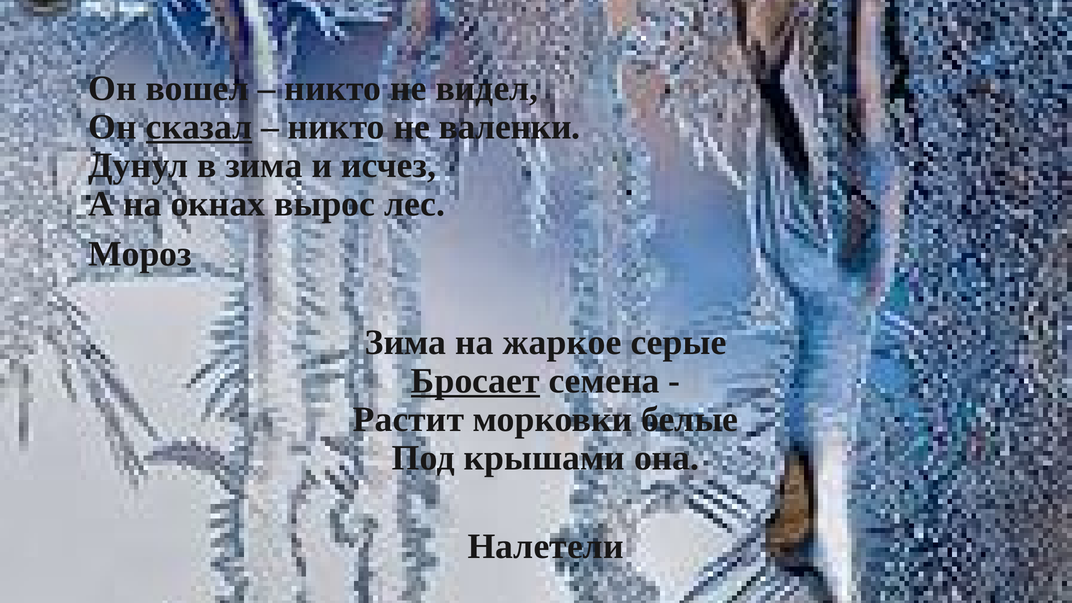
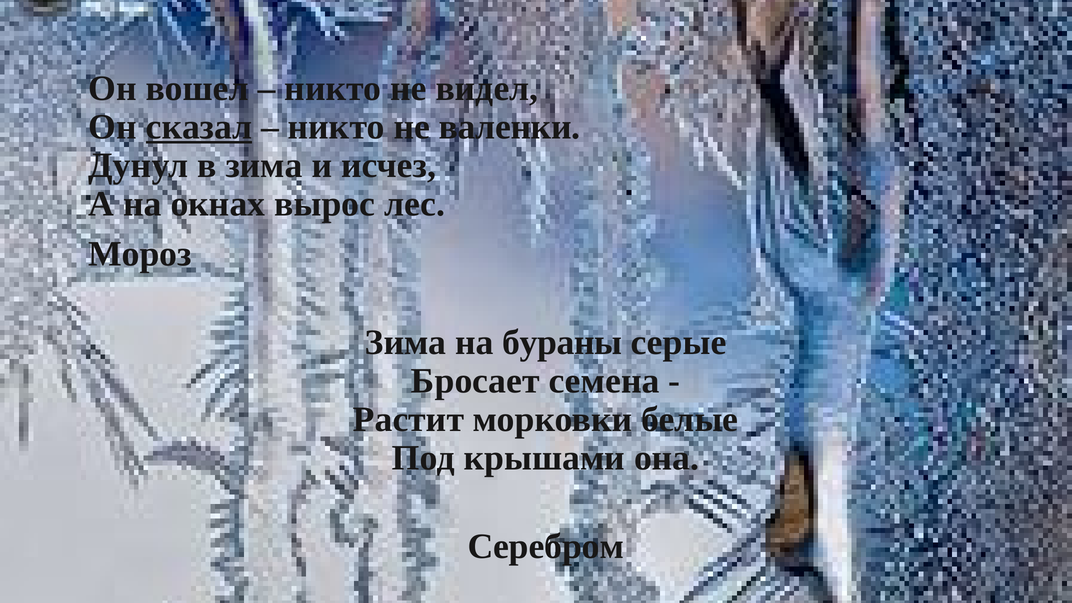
жаркое: жаркое -> бураны (562, 342)
Бросает underline: present -> none (475, 381)
Налетели: Налетели -> Серебром (546, 547)
